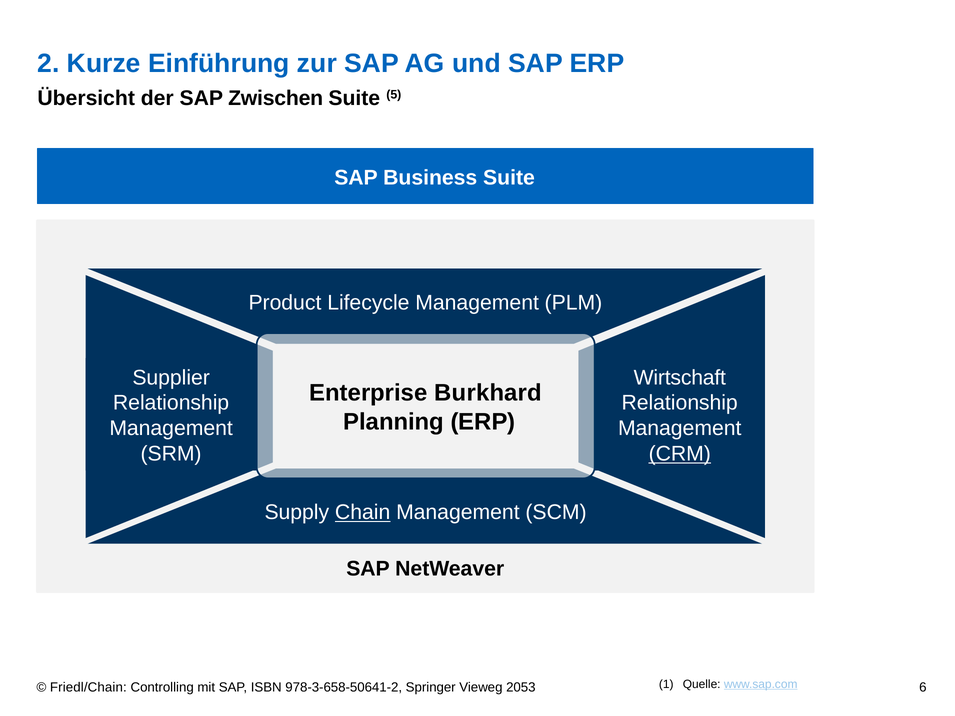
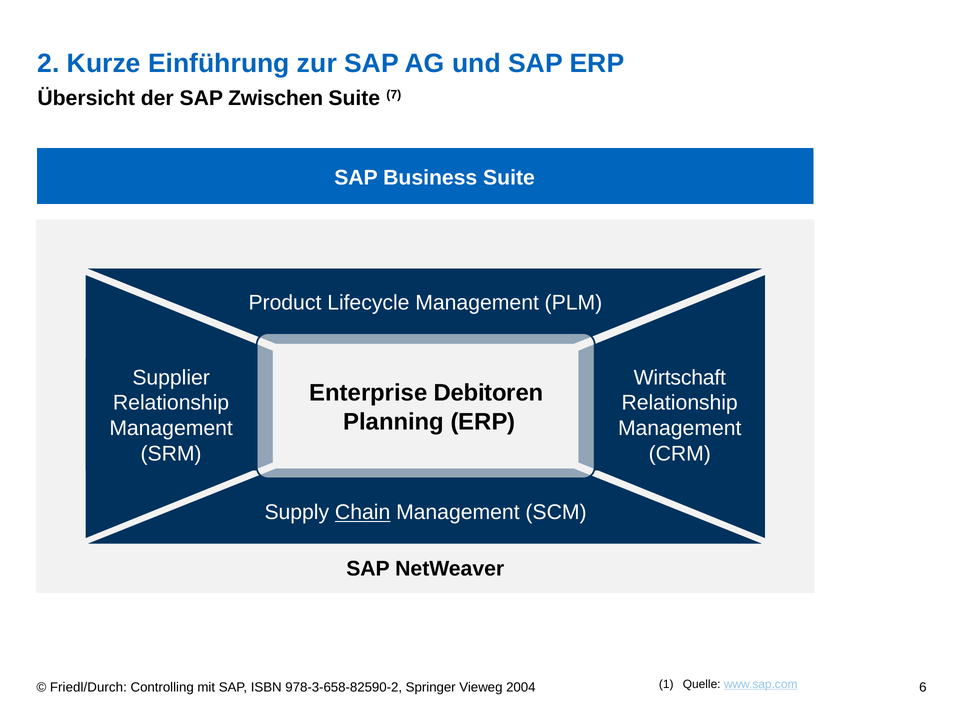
5: 5 -> 7 (394, 95)
Burkhard: Burkhard -> Debitoren (488, 393)
CRM underline: present -> none (680, 454)
Friedl/Chain: Friedl/Chain -> Friedl/Durch (88, 688)
978-3-658-50641-2: 978-3-658-50641-2 -> 978-3-658-82590-2 (344, 688)
2053: 2053 -> 2004 (521, 688)
